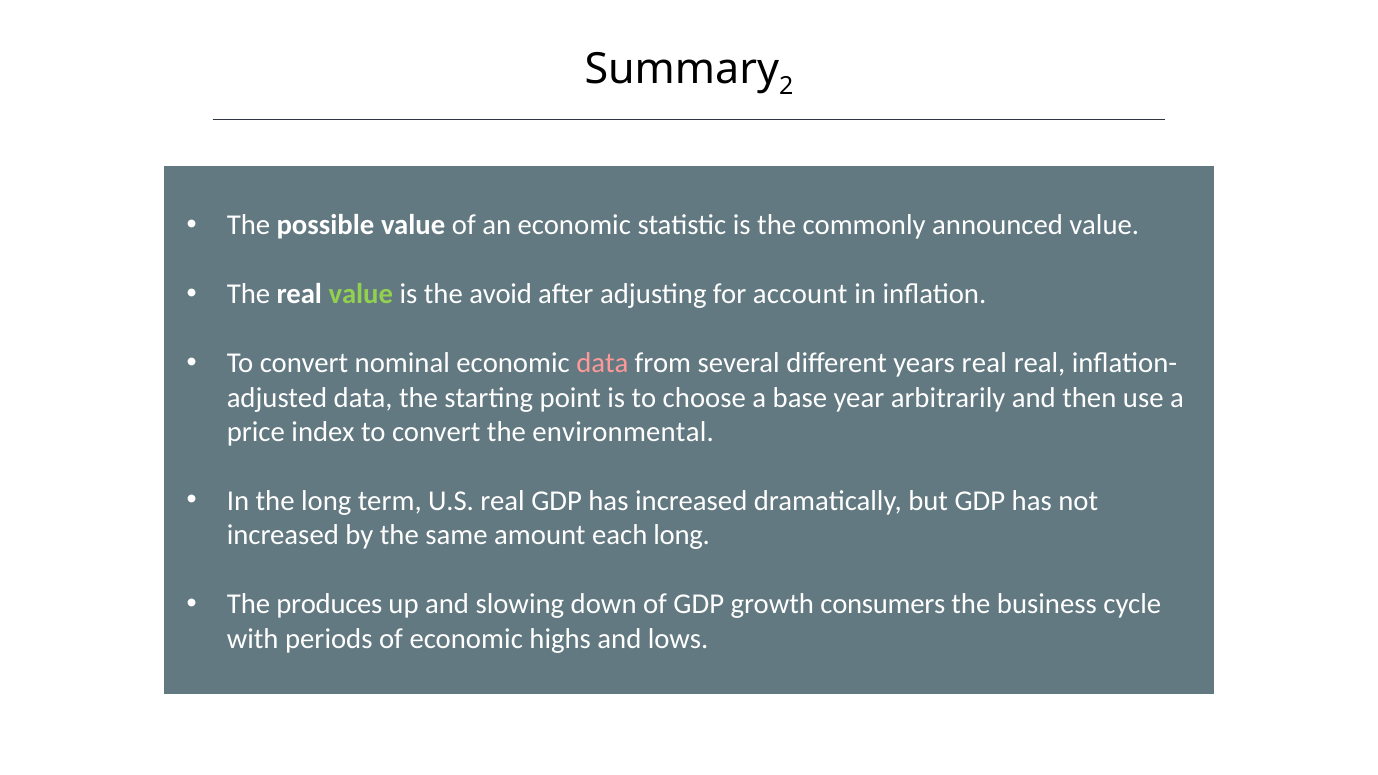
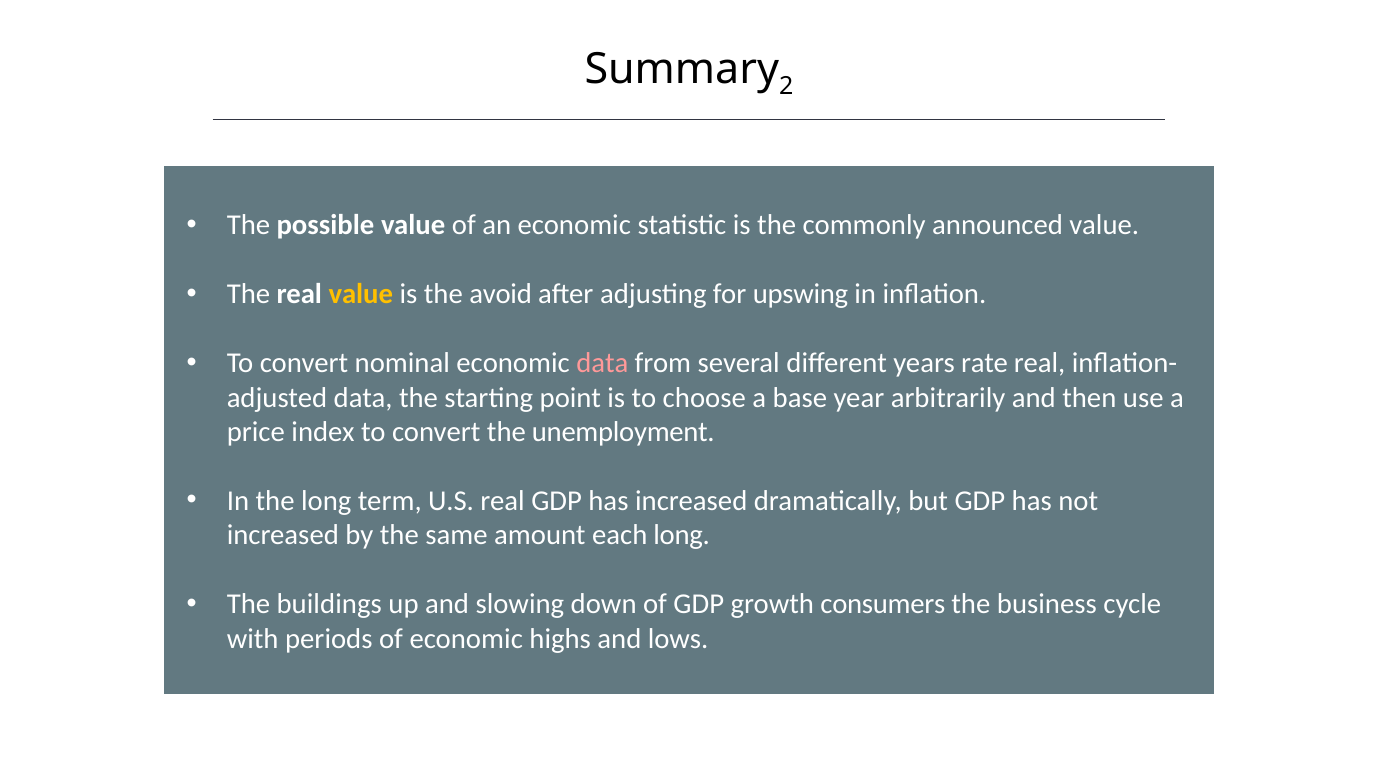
value colour: light green -> yellow (361, 294)
account: account -> upswing (801, 294)
years real: real -> rate (985, 363)
environmental: environmental -> unemployment (623, 432)
produces: produces -> buildings (329, 604)
